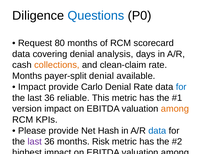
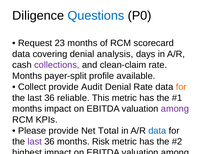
80: 80 -> 23 (60, 43)
collections colour: orange -> purple (57, 65)
payer-split denial: denial -> profile (102, 76)
Impact: Impact -> Collect (32, 87)
Carlo: Carlo -> Audit (92, 87)
for colour: blue -> orange (181, 87)
version: version -> months (27, 109)
among colour: orange -> purple (175, 109)
Hash: Hash -> Total (108, 131)
